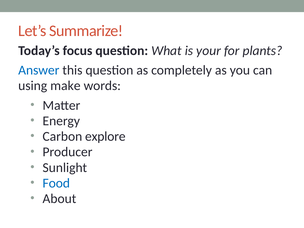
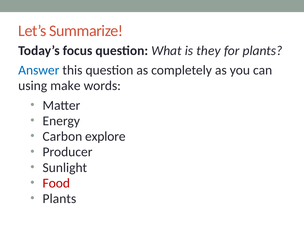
your: your -> they (209, 51)
Food colour: blue -> red (56, 183)
About: About -> Plants (59, 199)
